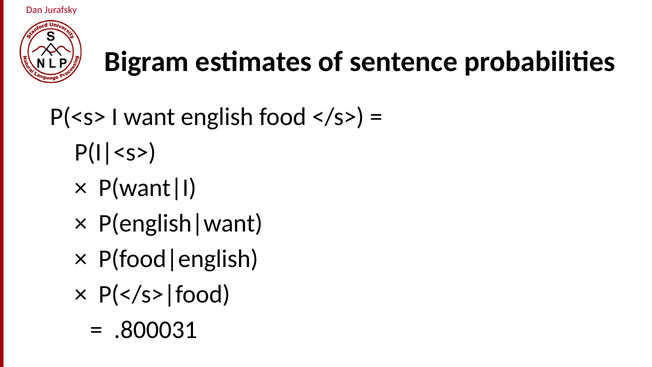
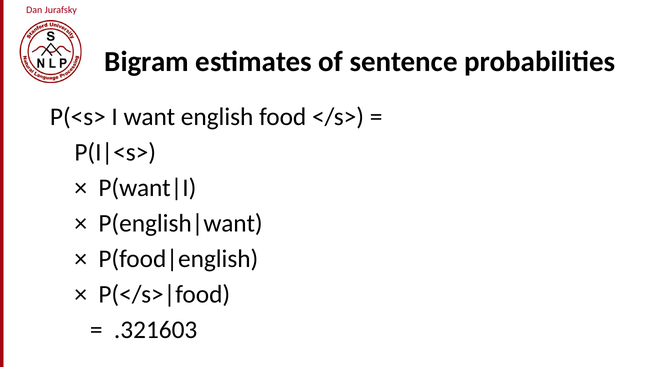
.800031: .800031 -> .321603 (156, 330)
